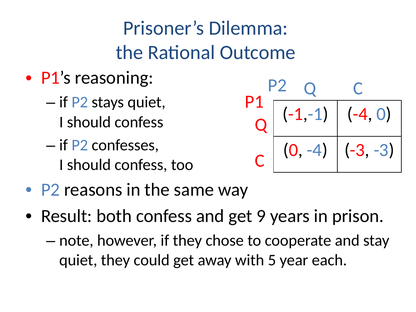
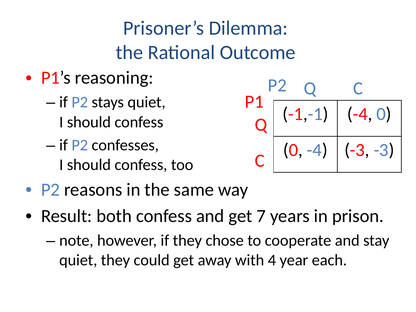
9: 9 -> 7 (261, 216)
5: 5 -> 4 (272, 260)
